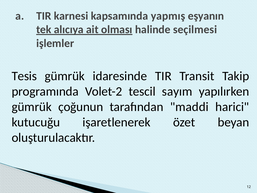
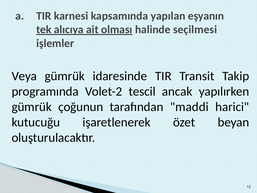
yapmış: yapmış -> yapılan (168, 16)
Tesis: Tesis -> Veya (24, 76)
sayım: sayım -> ancak (177, 91)
